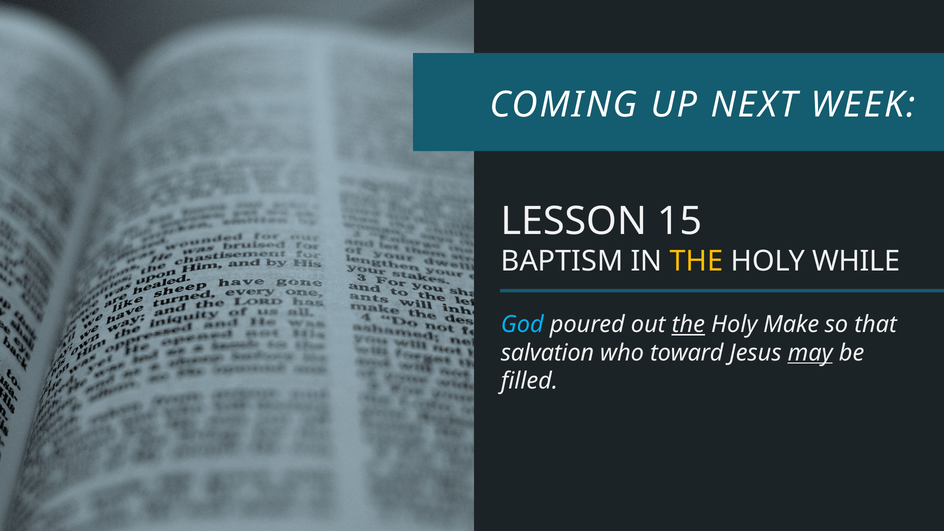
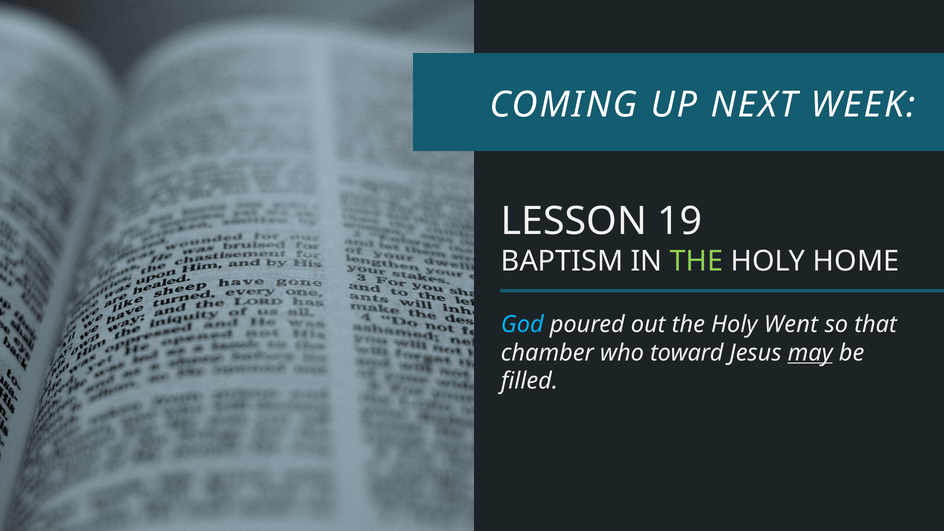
15: 15 -> 19 (680, 221)
THE colour: yellow -> light green (697, 261)
WHILE: WHILE -> HOME (856, 261)
the underline: present -> none (688, 325)
Make: Make -> Went (791, 325)
salvation: salvation -> chamber (547, 353)
